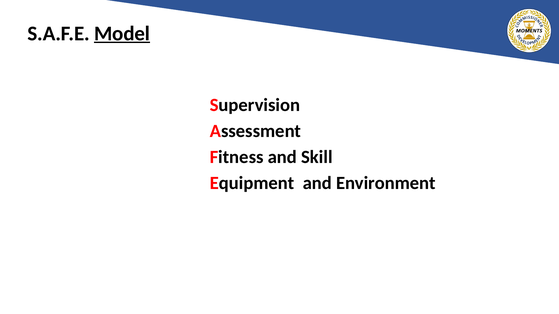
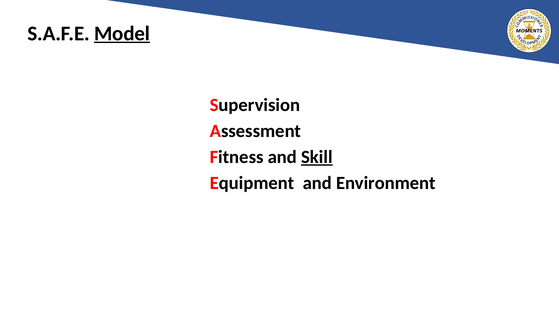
Skill underline: none -> present (317, 157)
